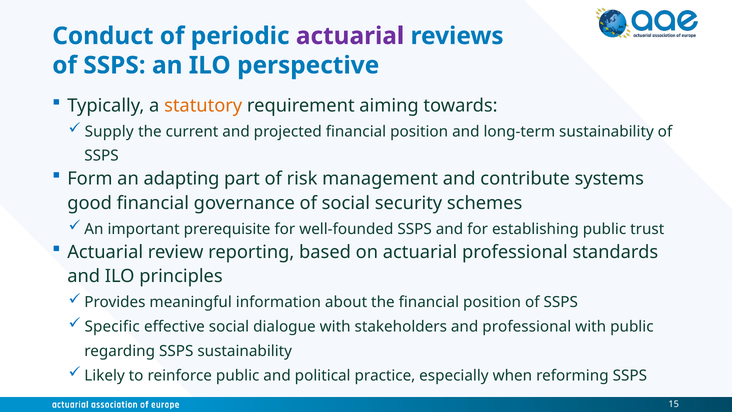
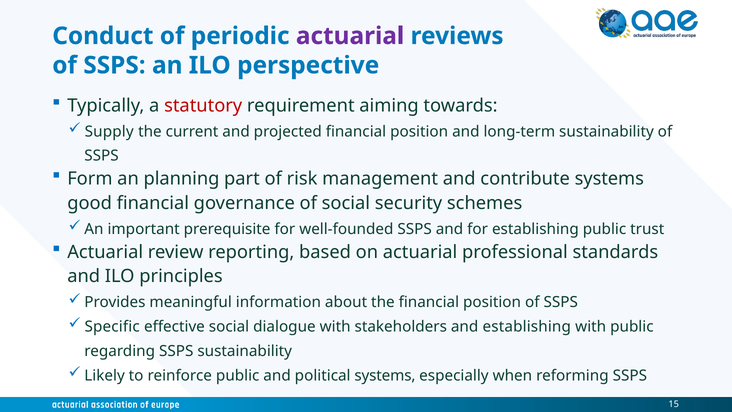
statutory colour: orange -> red (203, 105)
adapting: adapting -> planning (181, 179)
and professional: professional -> establishing (527, 327)
political practice: practice -> systems (385, 375)
